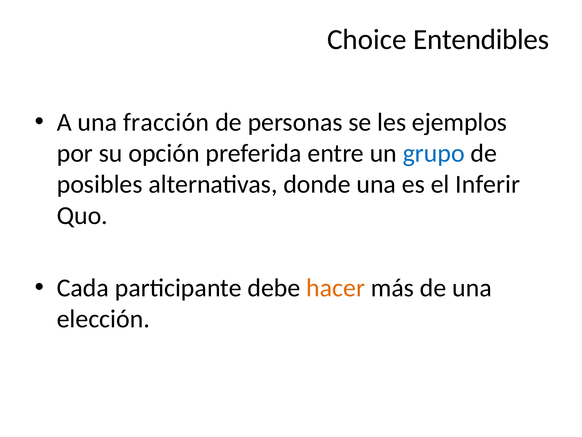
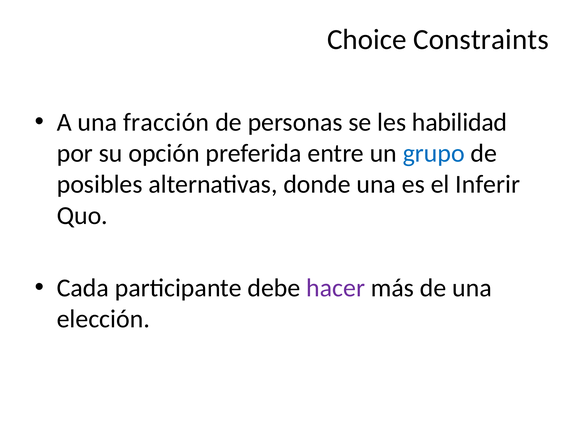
Entendibles: Entendibles -> Constraints (481, 40)
ejemplos: ejemplos -> habilidad (460, 122)
hacer colour: orange -> purple (336, 288)
